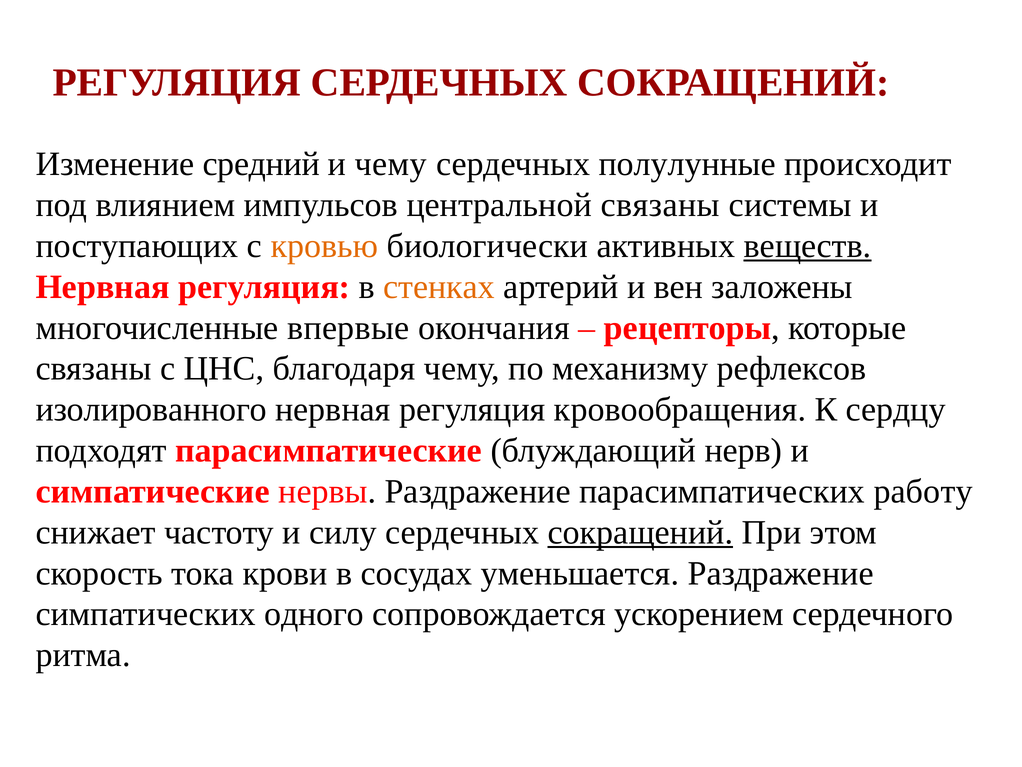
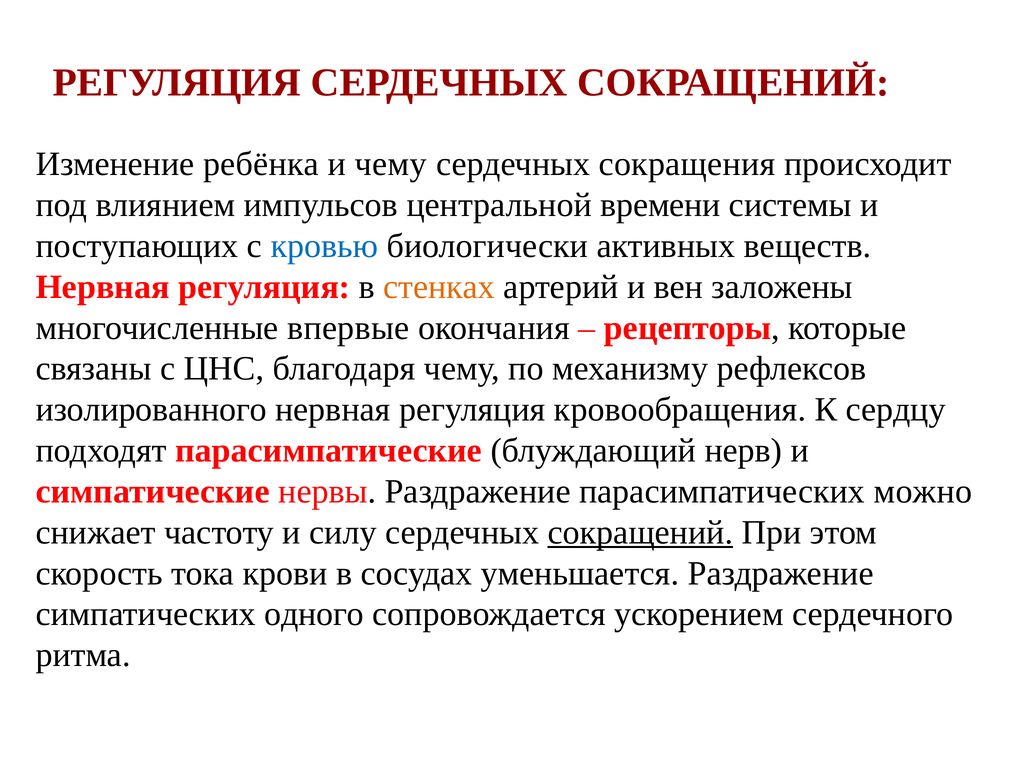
средний: средний -> ребёнка (261, 164)
полулунные: полулунные -> сокращения (687, 164)
центральной связаны: связаны -> времени (660, 205)
кровью colour: orange -> blue (324, 246)
веществ underline: present -> none (808, 246)
работу: работу -> можно (923, 491)
